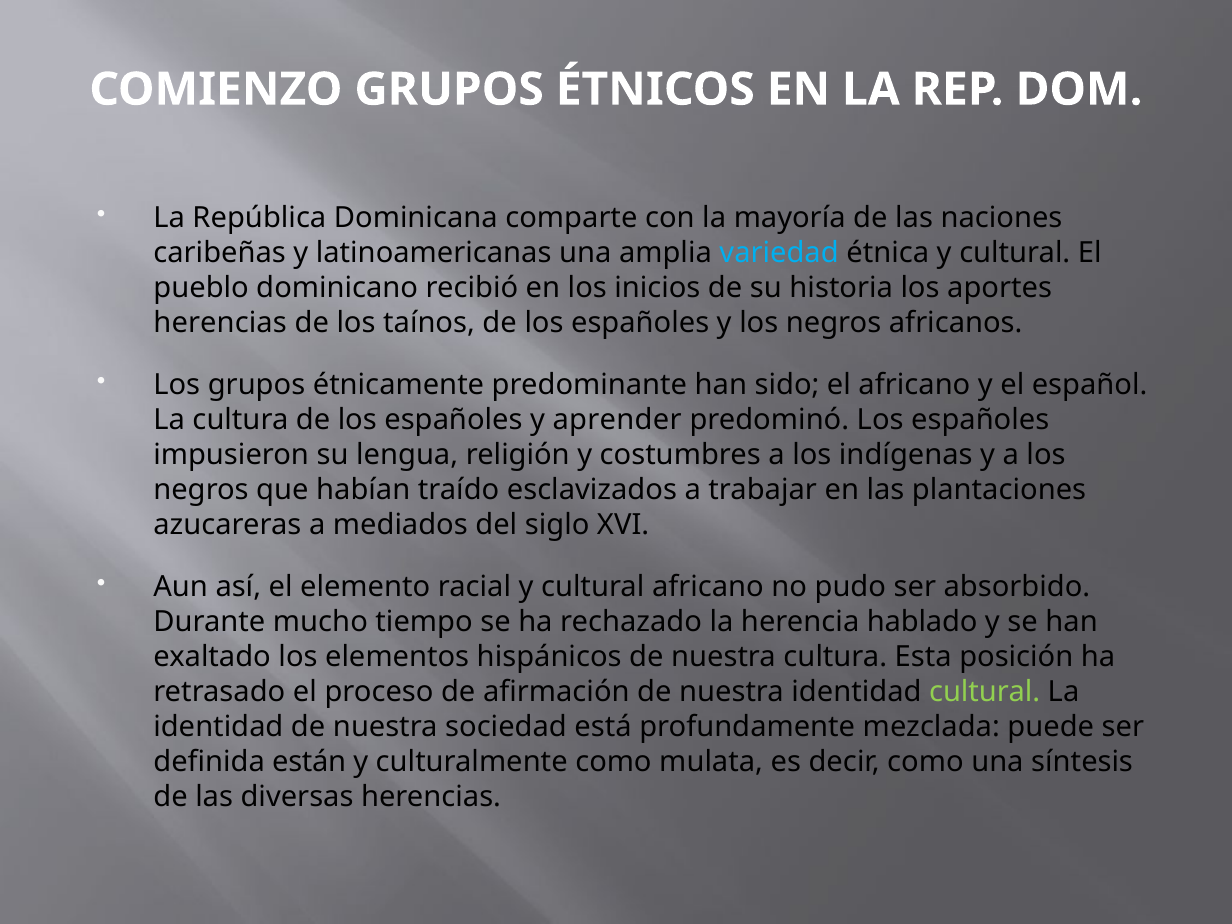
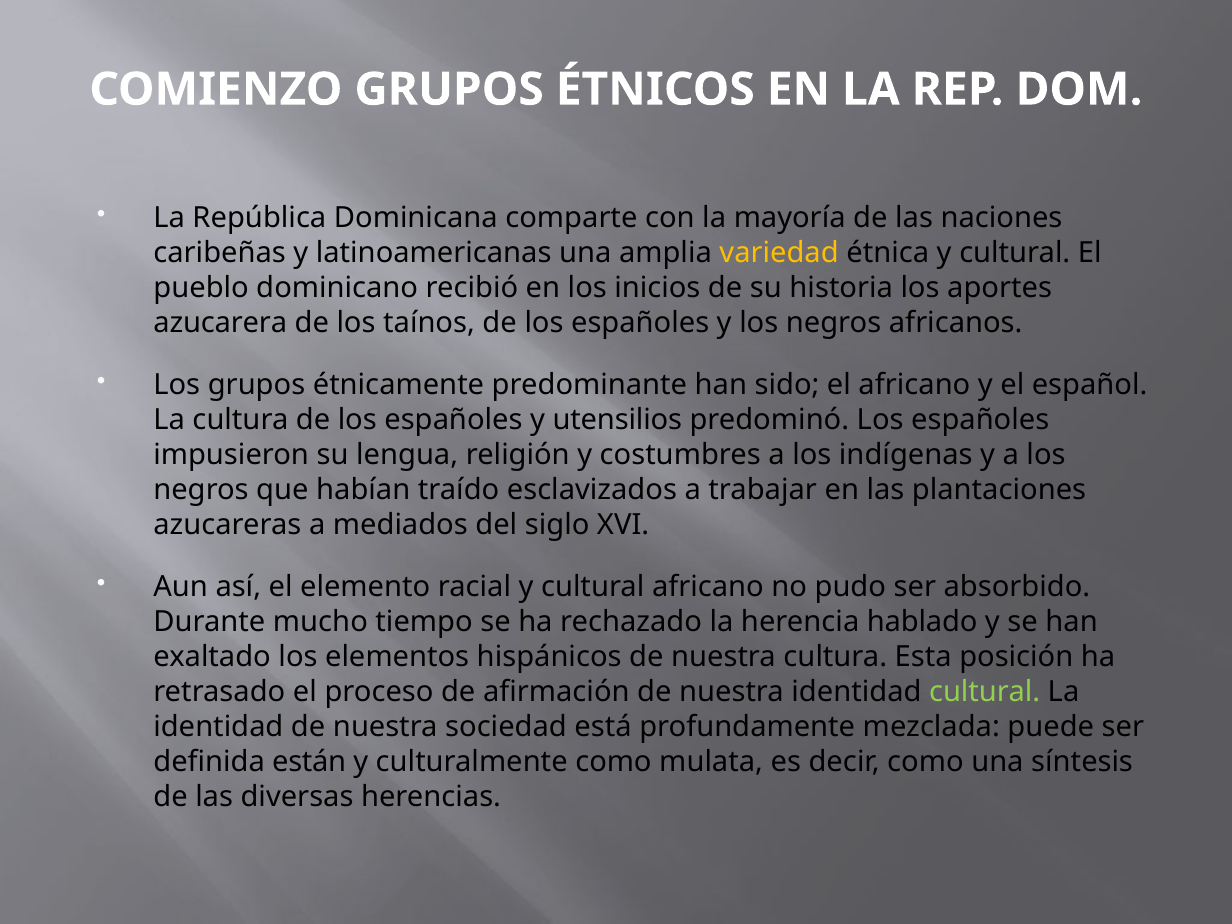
variedad colour: light blue -> yellow (779, 253)
herencias: herencias -> azucarera (220, 323)
aprender: aprender -> utensilios (617, 420)
